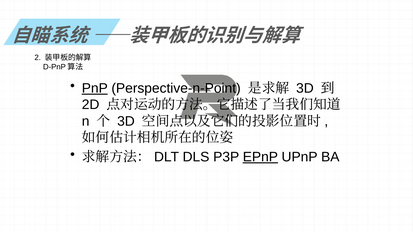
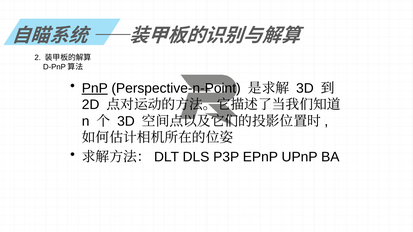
EPnP underline: present -> none (260, 157)
